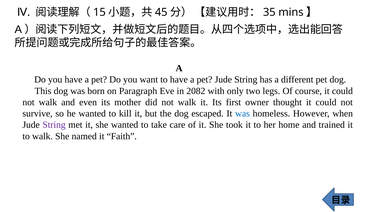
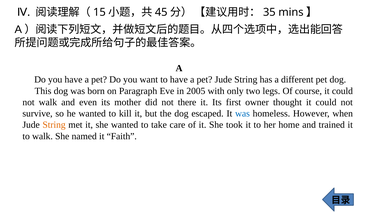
2082: 2082 -> 2005 (196, 91)
did not walk: walk -> there (187, 102)
String colour: purple -> orange (54, 125)
